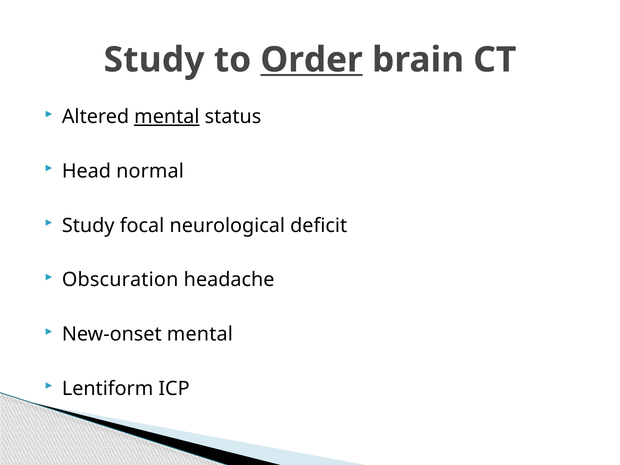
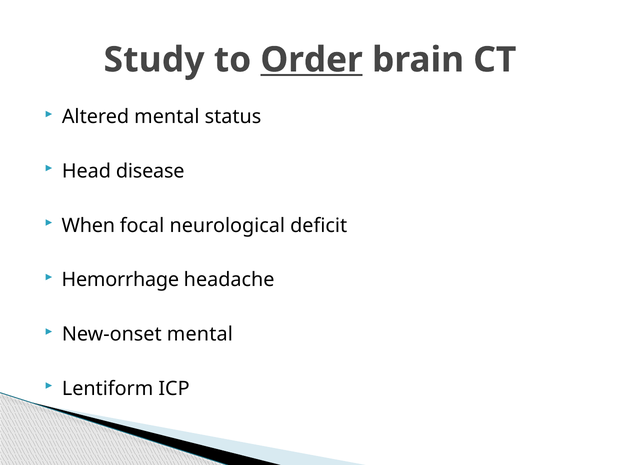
mental underline: present -> none (167, 117)
normal: normal -> disease (150, 171)
Study: Study -> When (88, 226)
Obscuration: Obscuration -> Hemorrhage (120, 280)
